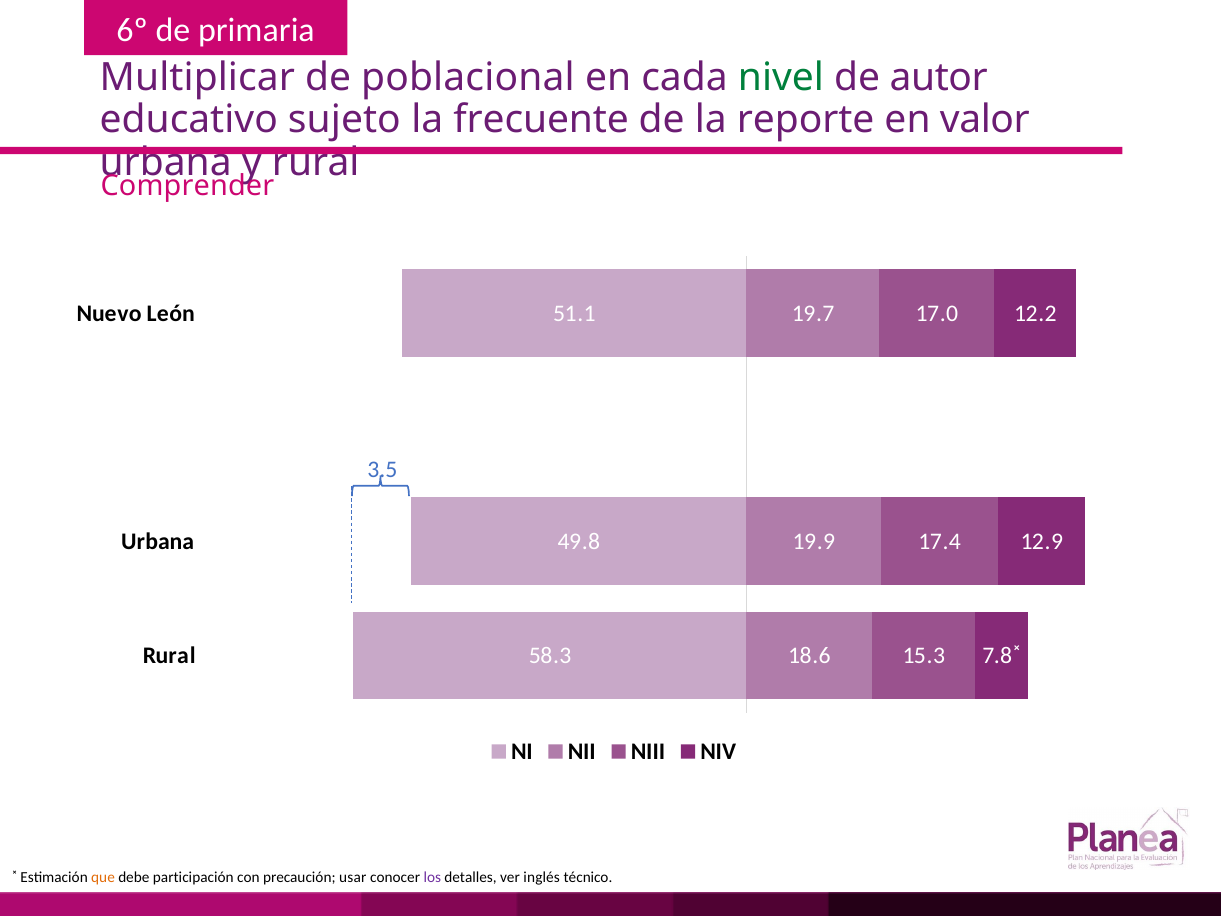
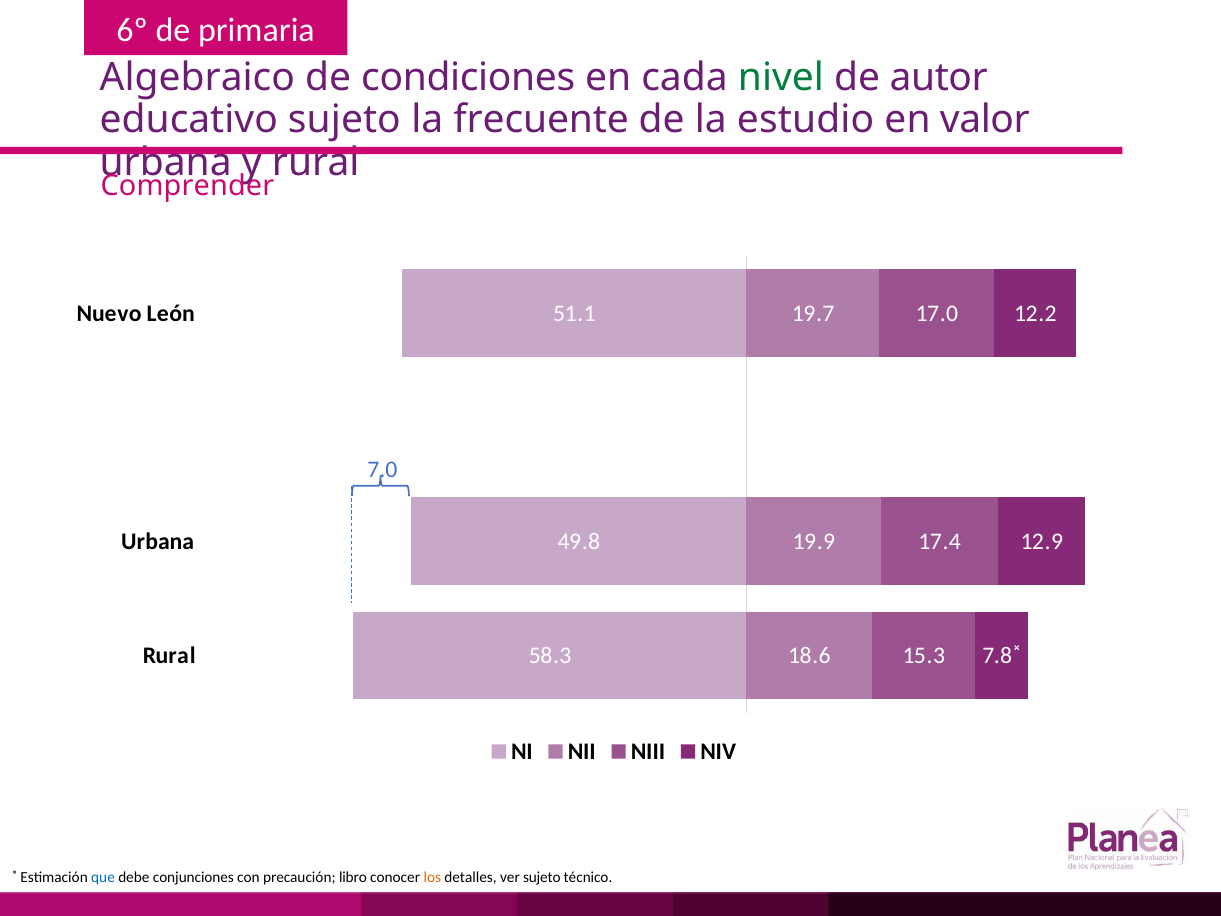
Multiplicar: Multiplicar -> Algebraico (197, 78)
poblacional: poblacional -> condiciones (468, 78)
reporte: reporte -> estudio (806, 120)
3.5: 3.5 -> 7.0 (382, 469)
que colour: orange -> blue (103, 878)
participación: participación -> conjunciones (193, 878)
usar: usar -> libro (353, 878)
los colour: purple -> orange (432, 878)
ver inglés: inglés -> sujeto (542, 878)
